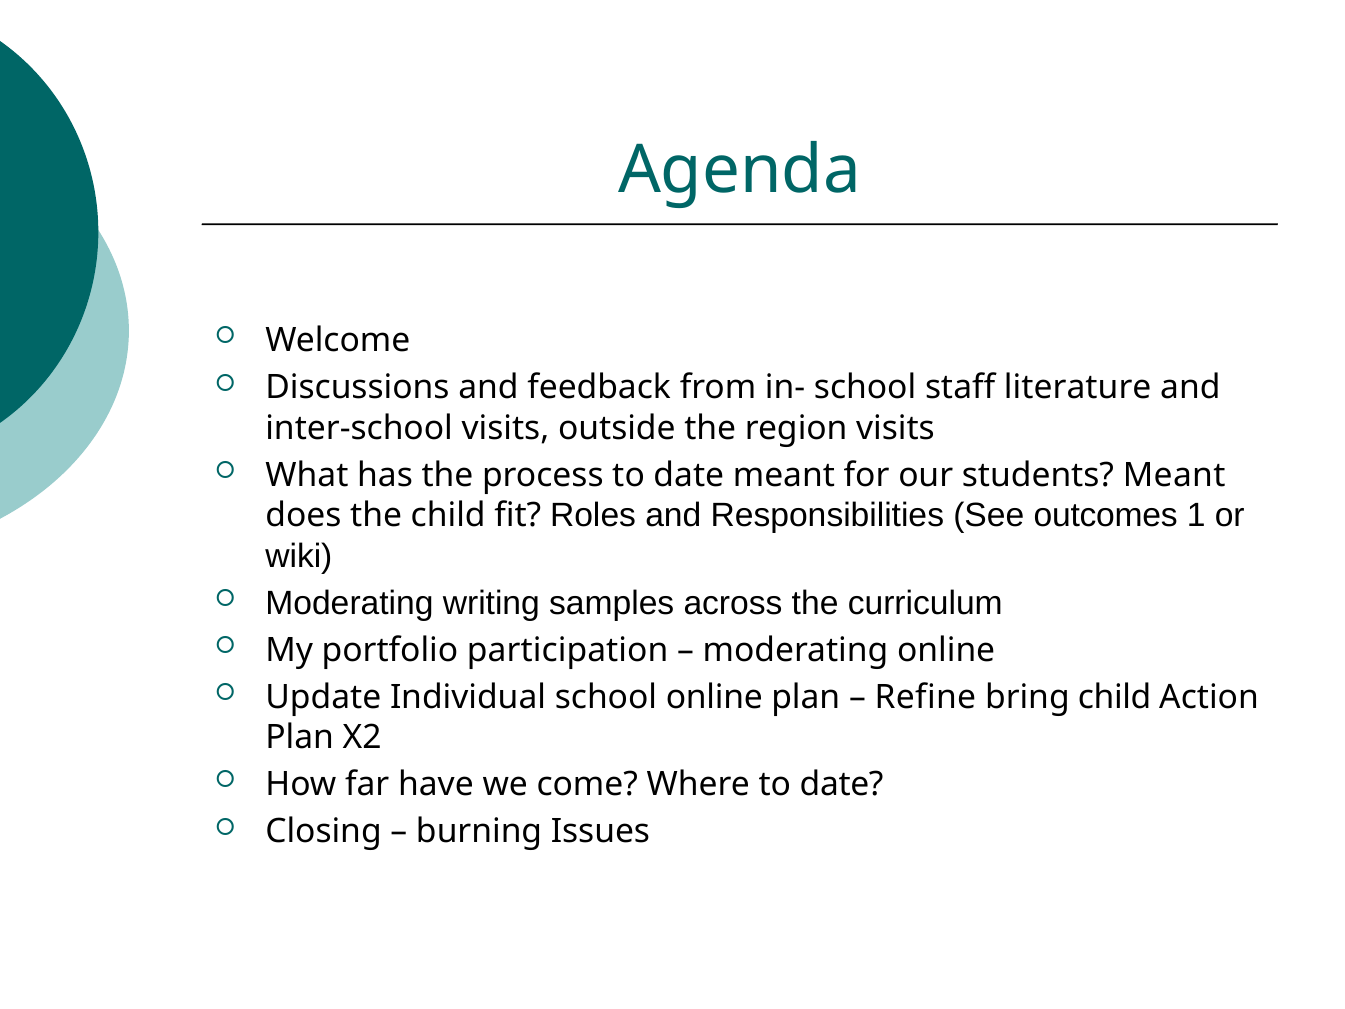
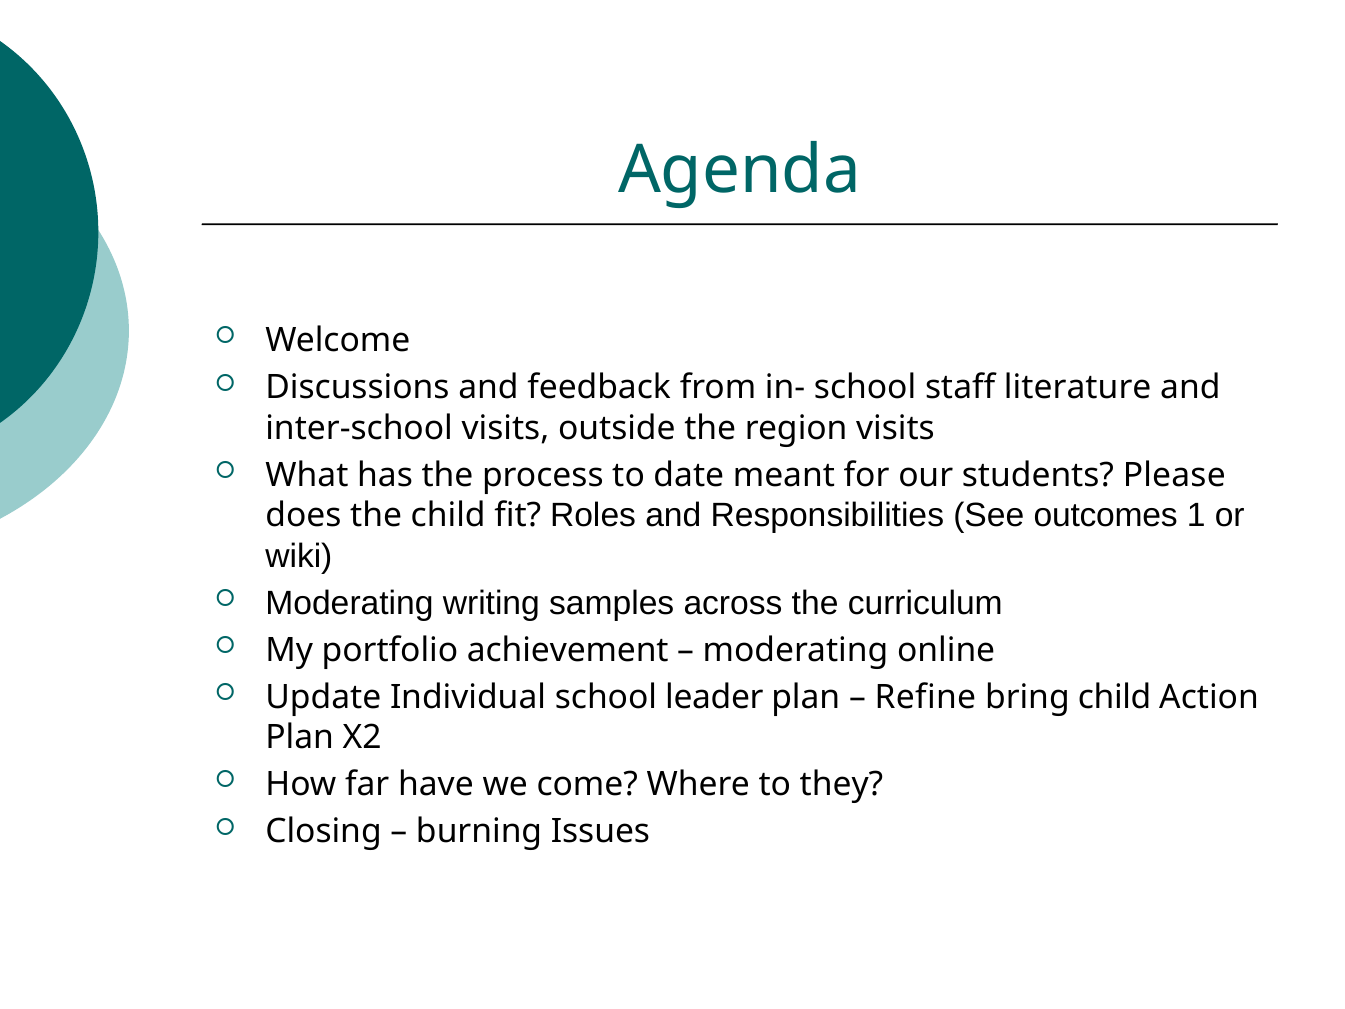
students Meant: Meant -> Please (1174, 475)
participation: participation -> achievement (568, 650)
school online: online -> leader (714, 697)
Where to date: date -> they (841, 784)
